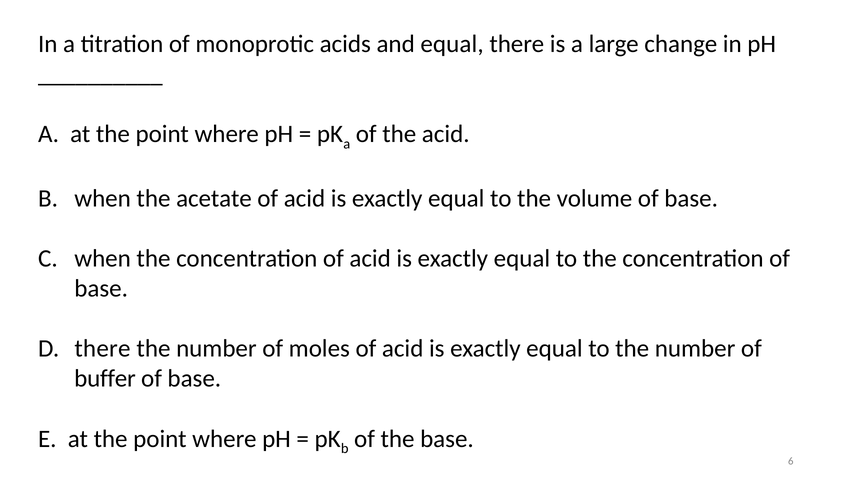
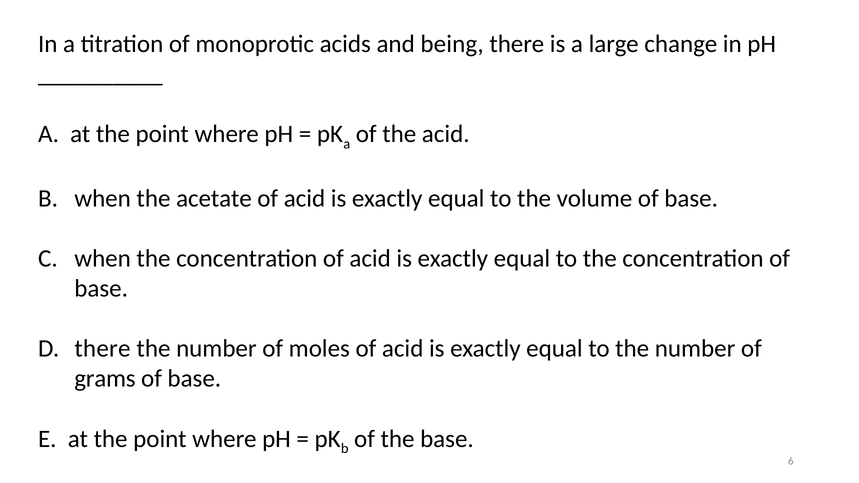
and equal: equal -> being (452, 44)
buffer: buffer -> grams (105, 379)
